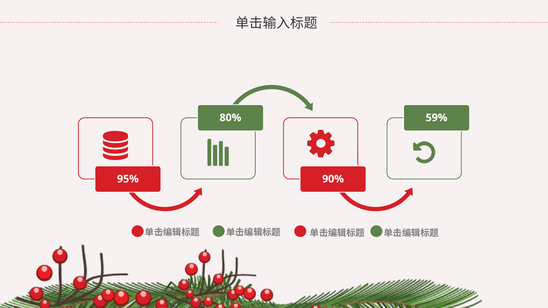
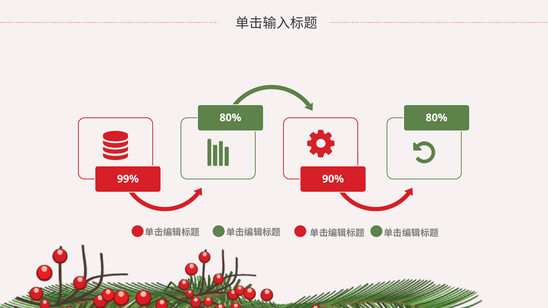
59%: 59% -> 80% (437, 118)
95%: 95% -> 99% (128, 179)
